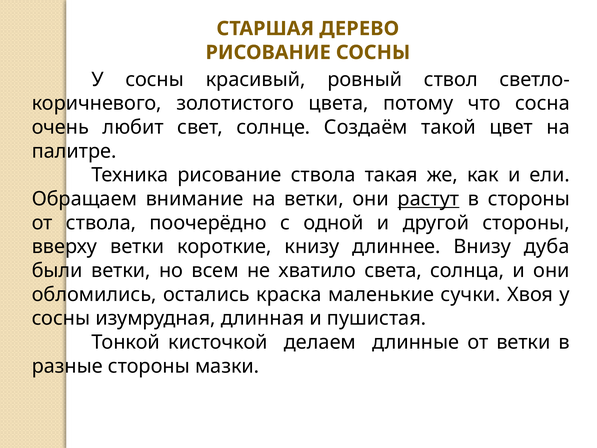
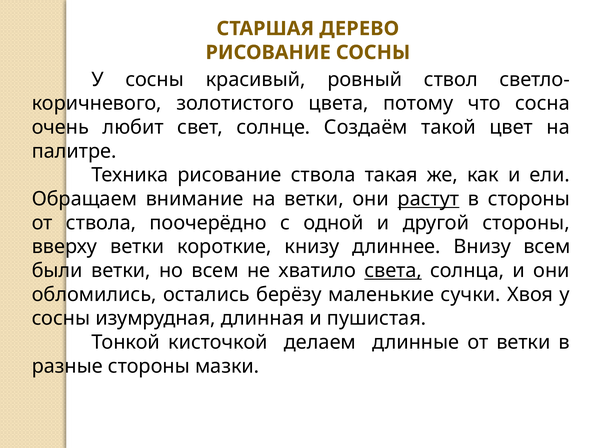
Внизу дуба: дуба -> всем (547, 247)
света underline: none -> present (393, 270)
краска: краска -> берёзу (289, 294)
